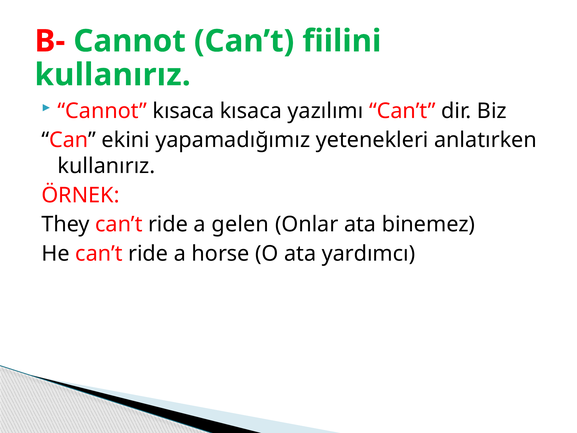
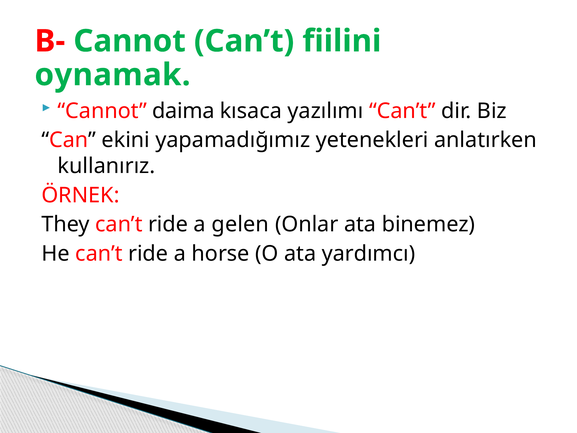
kullanırız: kullanırız -> oynamak (113, 75)
Cannot kısaca: kısaca -> daima (183, 111)
